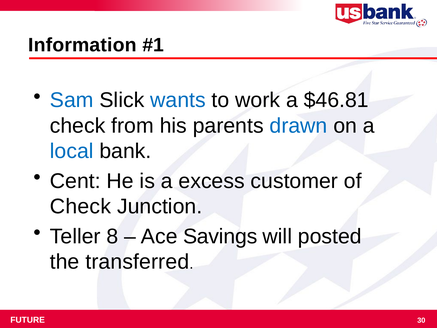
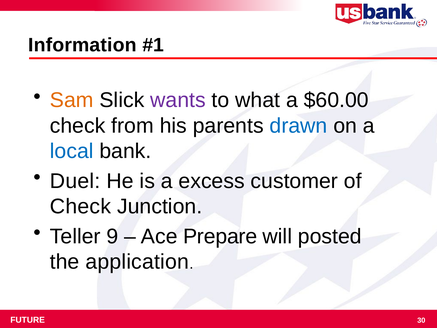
Sam colour: blue -> orange (72, 100)
wants colour: blue -> purple (178, 100)
work: work -> what (258, 100)
$46.81: $46.81 -> $60.00 (336, 100)
Cent: Cent -> Duel (75, 181)
8: 8 -> 9 (112, 236)
Savings: Savings -> Prepare (220, 236)
transferred: transferred -> application (137, 262)
